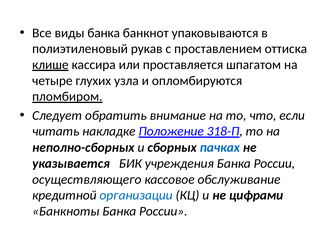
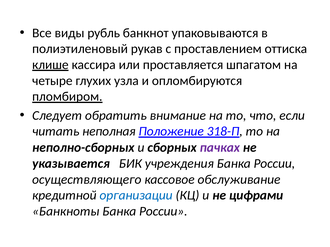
виды банка: банка -> рубль (104, 33)
накладке: накладке -> неполная (109, 132)
пачках colour: blue -> purple (220, 148)
